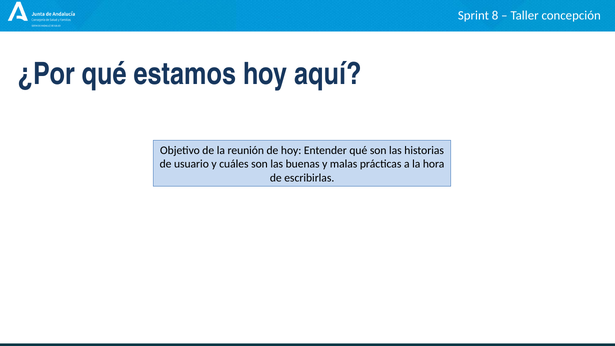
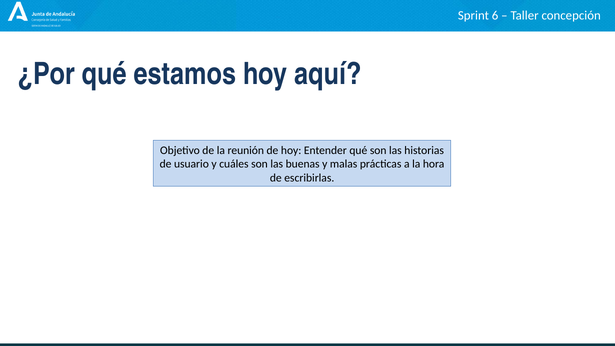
8: 8 -> 6 (495, 15)
